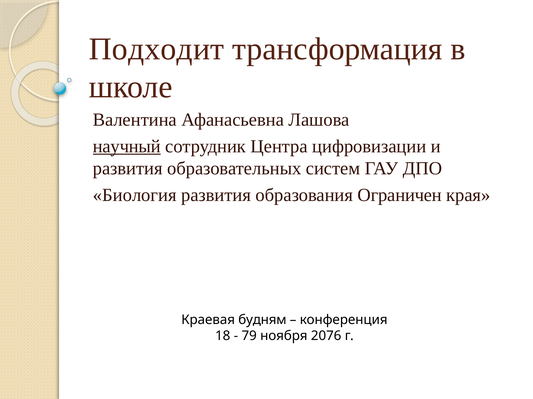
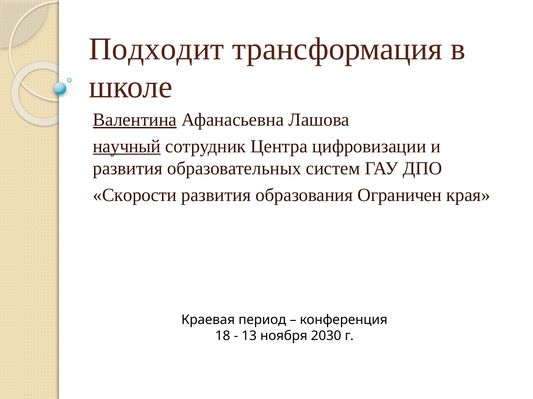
Валентина underline: none -> present (135, 120)
Биология: Биология -> Скорости (135, 195)
будням: будням -> период (262, 321)
79: 79 -> 13 (249, 337)
2076: 2076 -> 2030 (326, 337)
